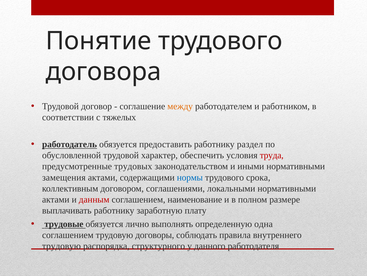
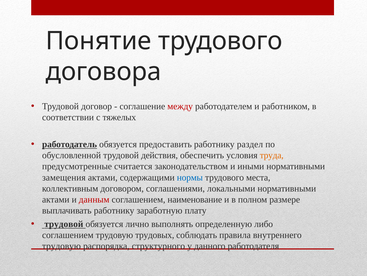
между colour: orange -> red (180, 106)
характер: характер -> действия (160, 155)
труда colour: red -> orange (272, 155)
трудовых: трудовых -> считается (133, 166)
срока: срока -> места (258, 177)
трудовые: трудовые -> трудовой (64, 223)
одна: одна -> либо (264, 223)
договоры: договоры -> трудовых (155, 234)
